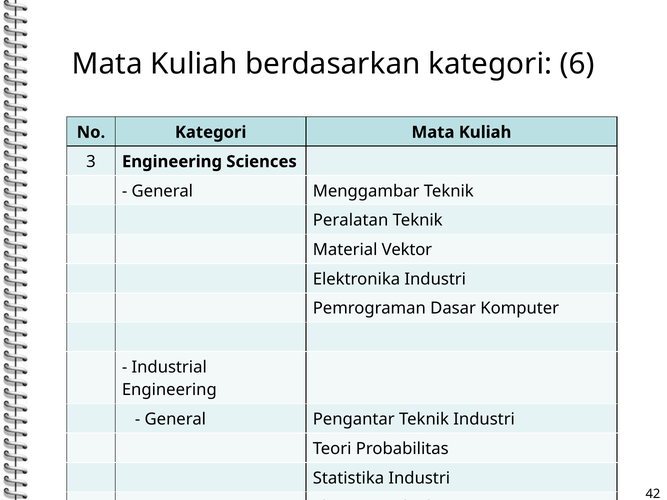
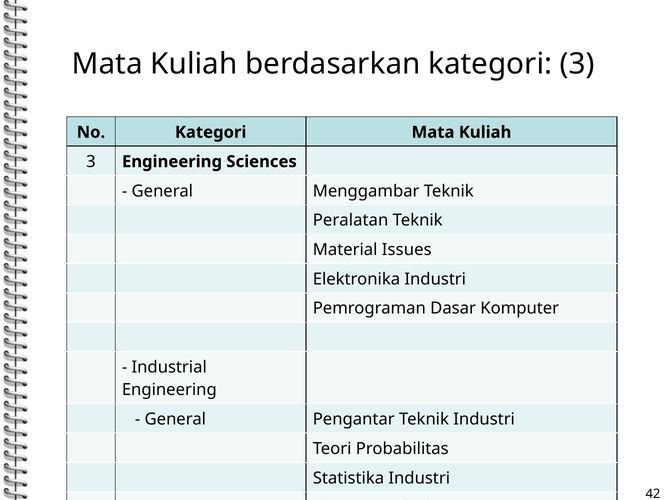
kategori 6: 6 -> 3 (577, 64)
Vektor: Vektor -> Issues (407, 250)
